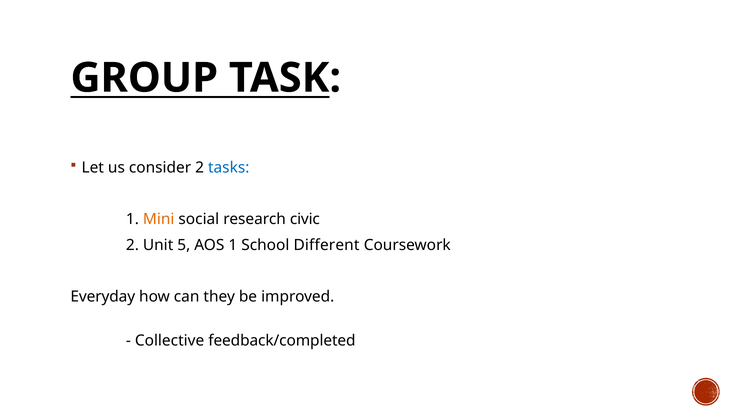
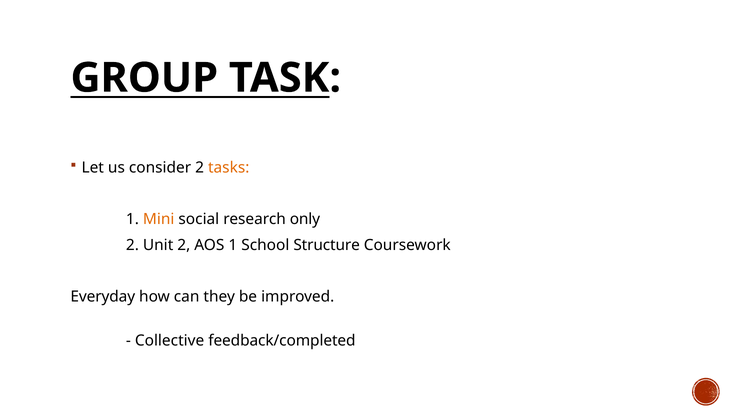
tasks colour: blue -> orange (229, 168)
civic: civic -> only (305, 219)
Unit 5: 5 -> 2 (184, 245)
Different: Different -> Structure (327, 245)
